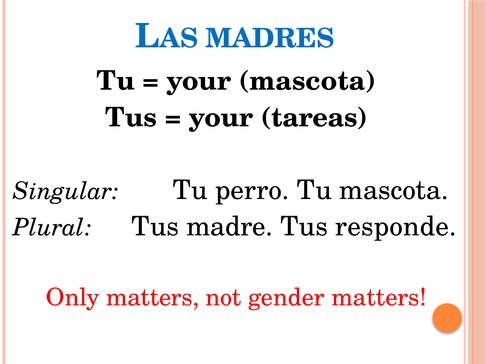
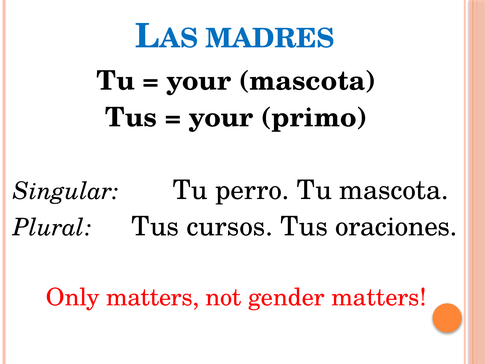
tareas: tareas -> primo (314, 117)
madre: madre -> cursos (230, 226)
responde: responde -> oraciones (396, 226)
